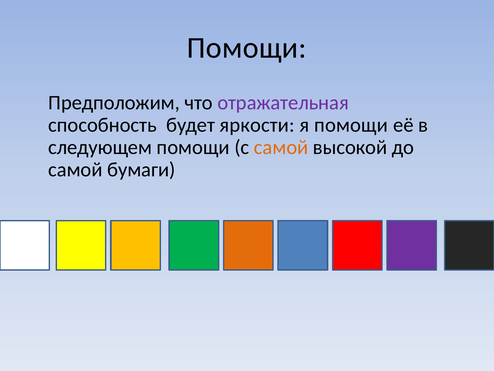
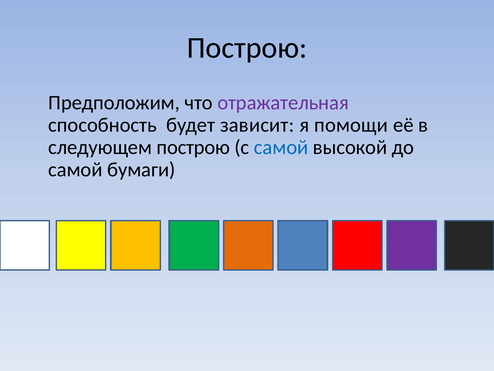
Помощи: Помощи -> Построю (247, 48)
яркости: яркости -> зависит (257, 125)
следующем помощи: помощи -> построю (193, 147)
самой colour: orange -> blue (281, 147)
